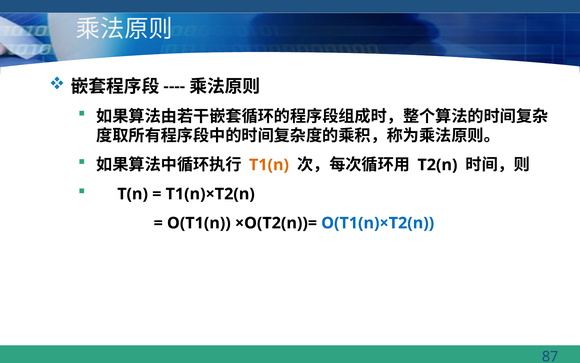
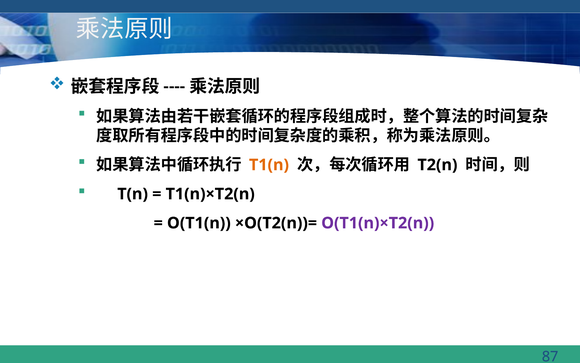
O(T1(n)×T2(n colour: blue -> purple (378, 223)
